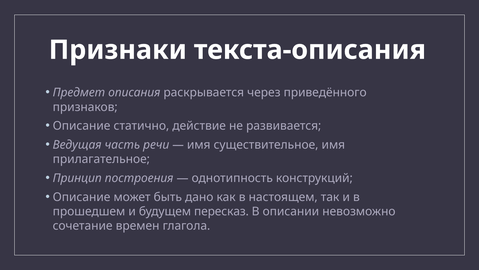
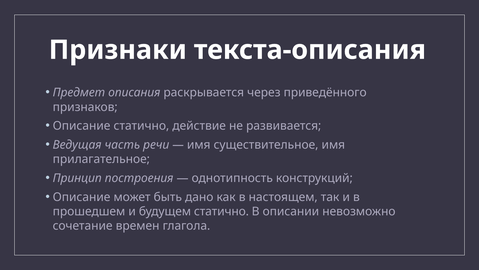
будущем пересказ: пересказ -> статично (221, 211)
